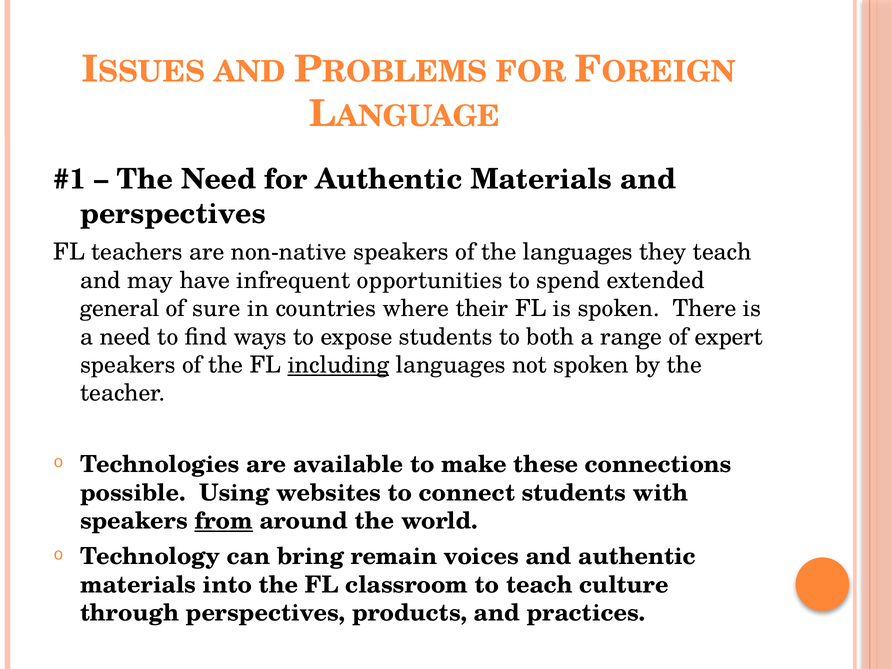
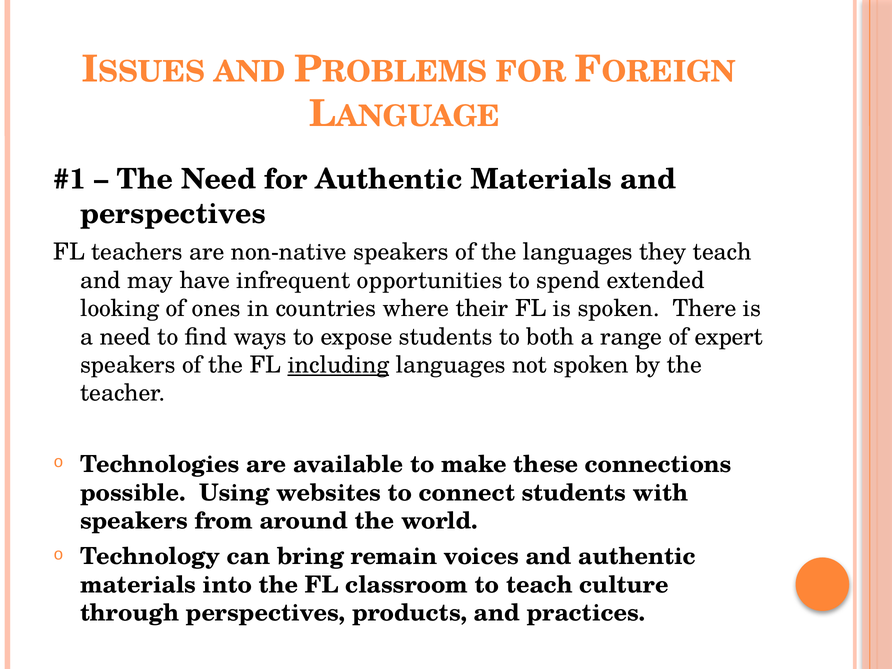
general: general -> looking (120, 309)
sure: sure -> ones (216, 309)
from underline: present -> none (224, 521)
